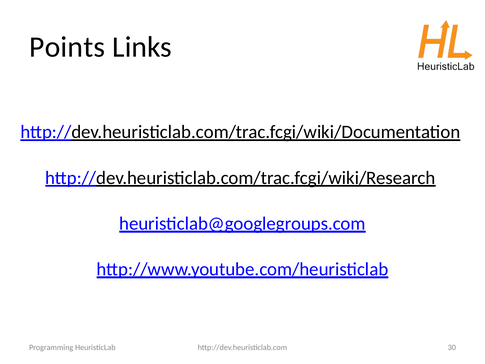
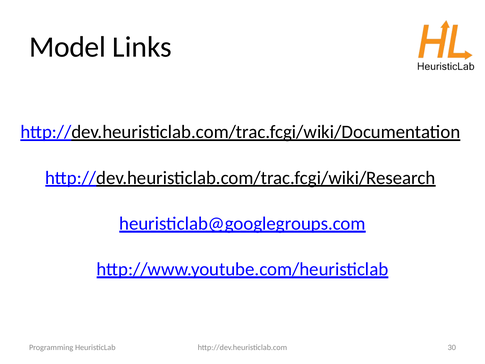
Points: Points -> Model (67, 47)
